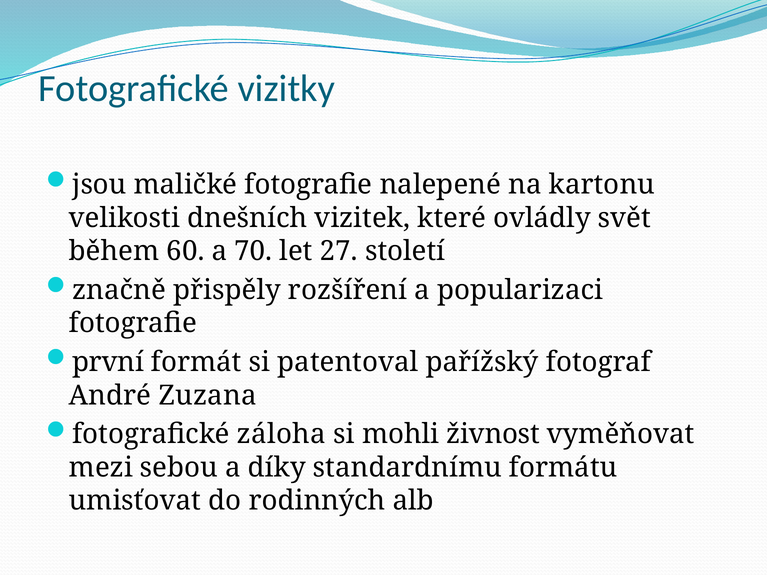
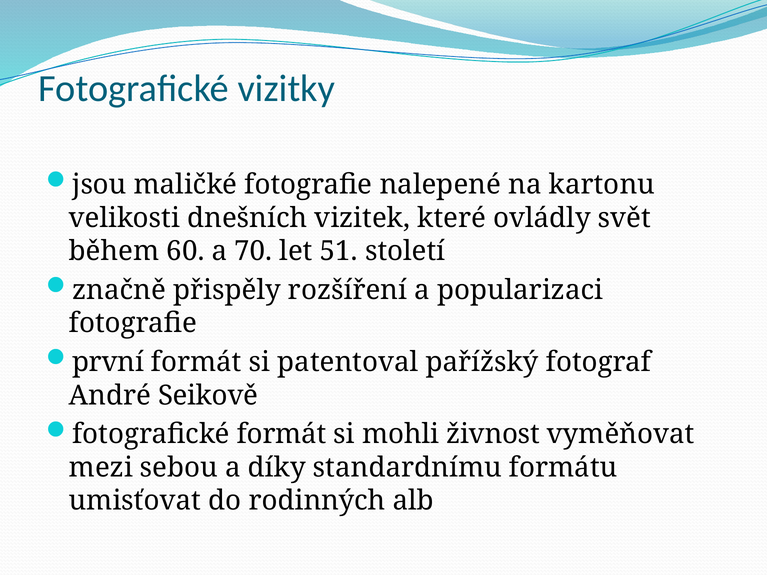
27: 27 -> 51 (339, 251)
Zuzana: Zuzana -> Seikově (208, 396)
fotografické záloha: záloha -> formát (282, 434)
